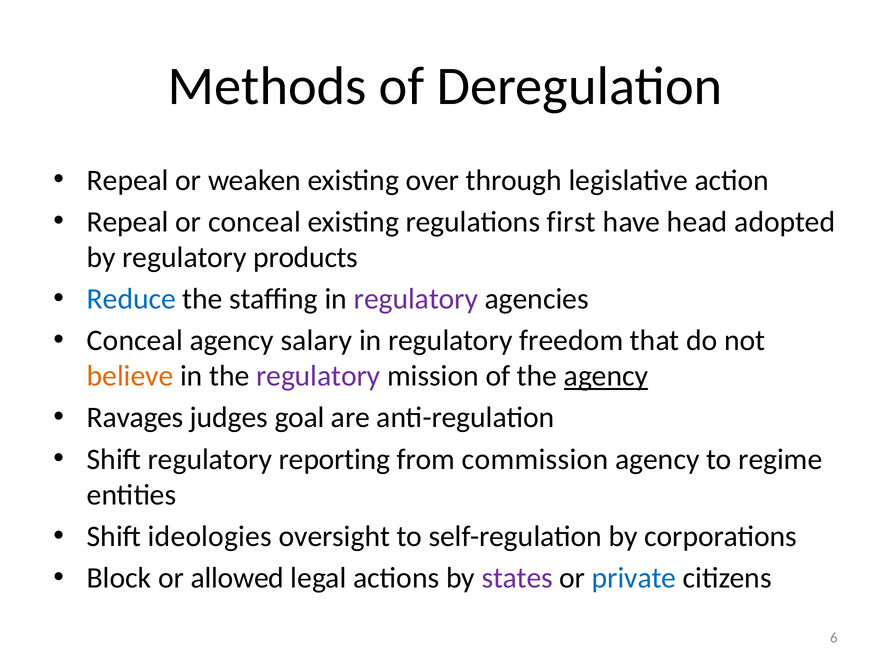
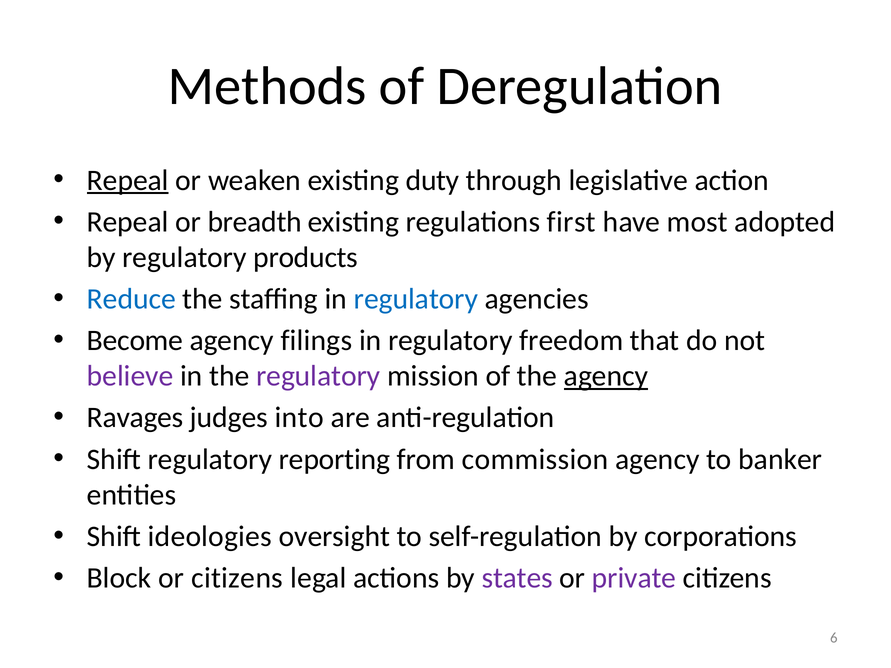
Repeal underline: none -> present (128, 180)
over: over -> duty (433, 180)
or conceal: conceal -> breadth (255, 222)
head: head -> most (697, 222)
regulatory colour: purple -> blue (416, 299)
Conceal: Conceal -> Become (135, 341)
salary: salary -> filings (316, 341)
believe colour: orange -> purple (130, 376)
goal: goal -> into (299, 418)
regime: regime -> banker (780, 459)
or allowed: allowed -> citizens (237, 578)
private colour: blue -> purple (634, 578)
